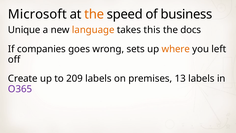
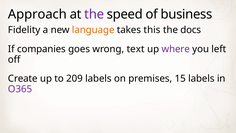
Microsoft: Microsoft -> Approach (37, 14)
the colour: orange -> purple (94, 14)
Unique: Unique -> Fidelity (24, 30)
sets: sets -> text (136, 49)
where colour: orange -> purple (176, 49)
13: 13 -> 15 (180, 78)
